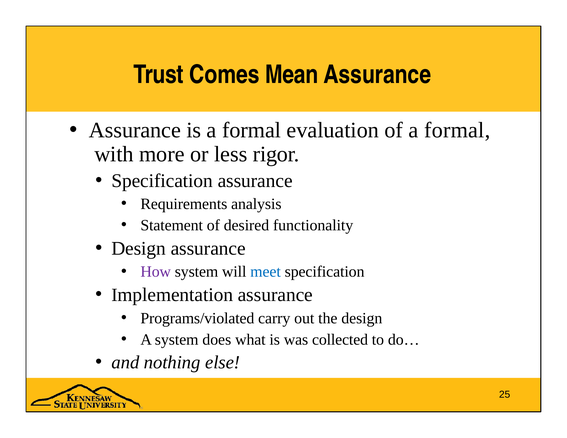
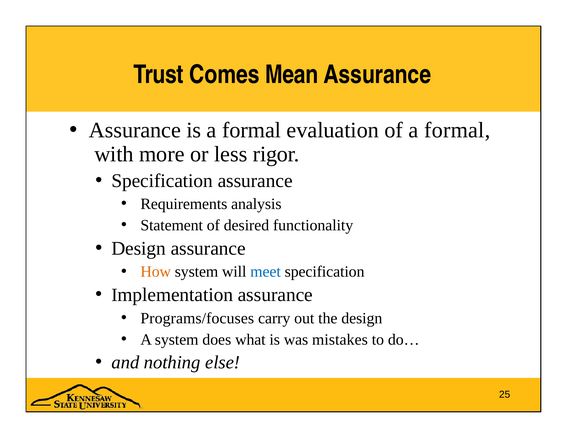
How colour: purple -> orange (156, 272)
Programs/violated: Programs/violated -> Programs/focuses (197, 318)
collected: collected -> mistakes (340, 340)
